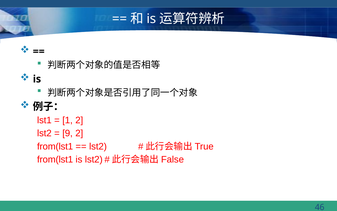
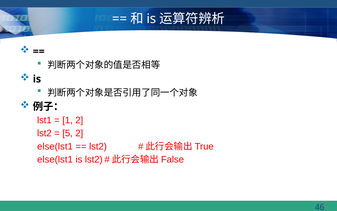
9: 9 -> 5 (68, 133)
from(lst1: from(lst1 -> else(lst1 (55, 146)
from(lst1: from(lst1 -> else(lst1 (55, 159)
